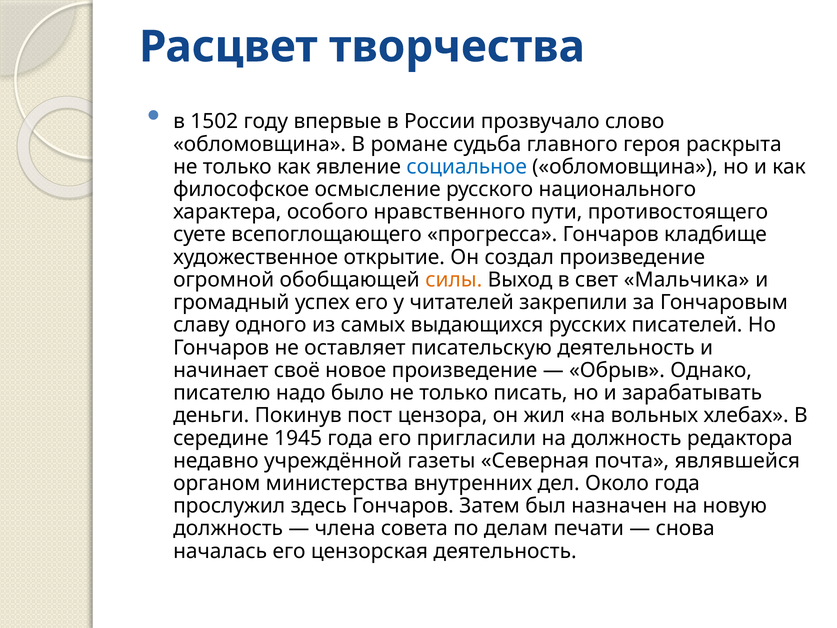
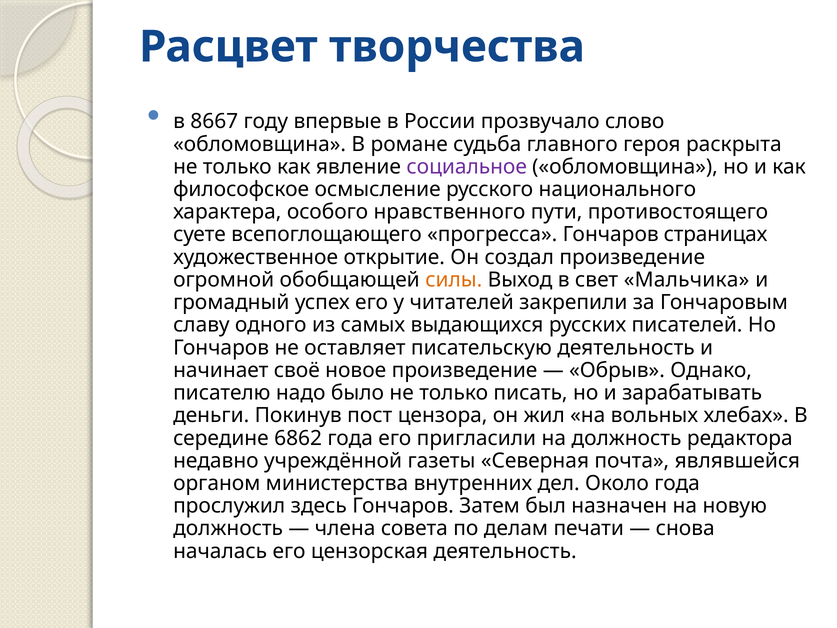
1502: 1502 -> 8667 (214, 121)
социальное colour: blue -> purple (467, 167)
кладбище: кладбище -> страницах (716, 234)
1945: 1945 -> 6862 (298, 438)
